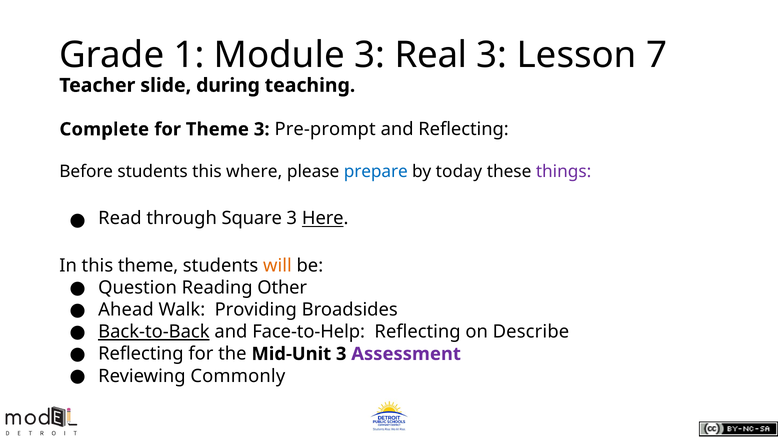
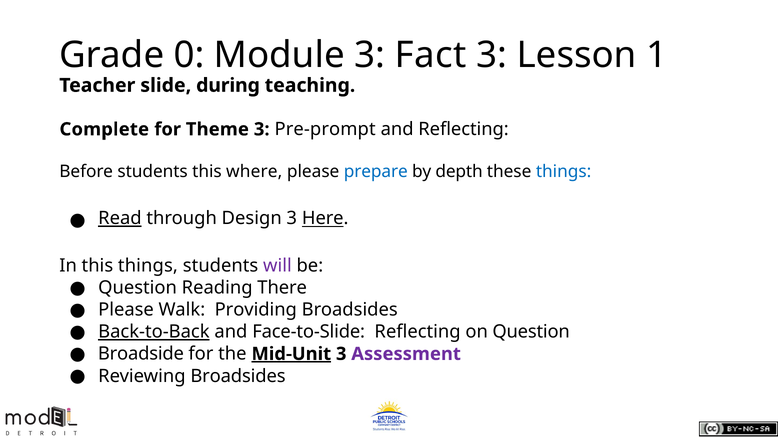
1: 1 -> 0 (189, 55)
Real: Real -> Fact (431, 55)
7: 7 -> 1 (657, 55)
today: today -> depth (459, 172)
things colour: purple -> blue (564, 172)
Read underline: none -> present (120, 218)
Square: Square -> Design (252, 218)
this theme: theme -> things (148, 265)
will colour: orange -> purple (277, 265)
Other: Other -> There (282, 287)
Ahead: Ahead -> Please (126, 309)
Face-to-Help: Face-to-Help -> Face-to-Slide (309, 332)
on Describe: Describe -> Question (531, 332)
Reflecting: Reflecting -> Broadside (141, 354)
Mid-Unit underline: none -> present (291, 354)
Reviewing Commonly: Commonly -> Broadsides (238, 376)
